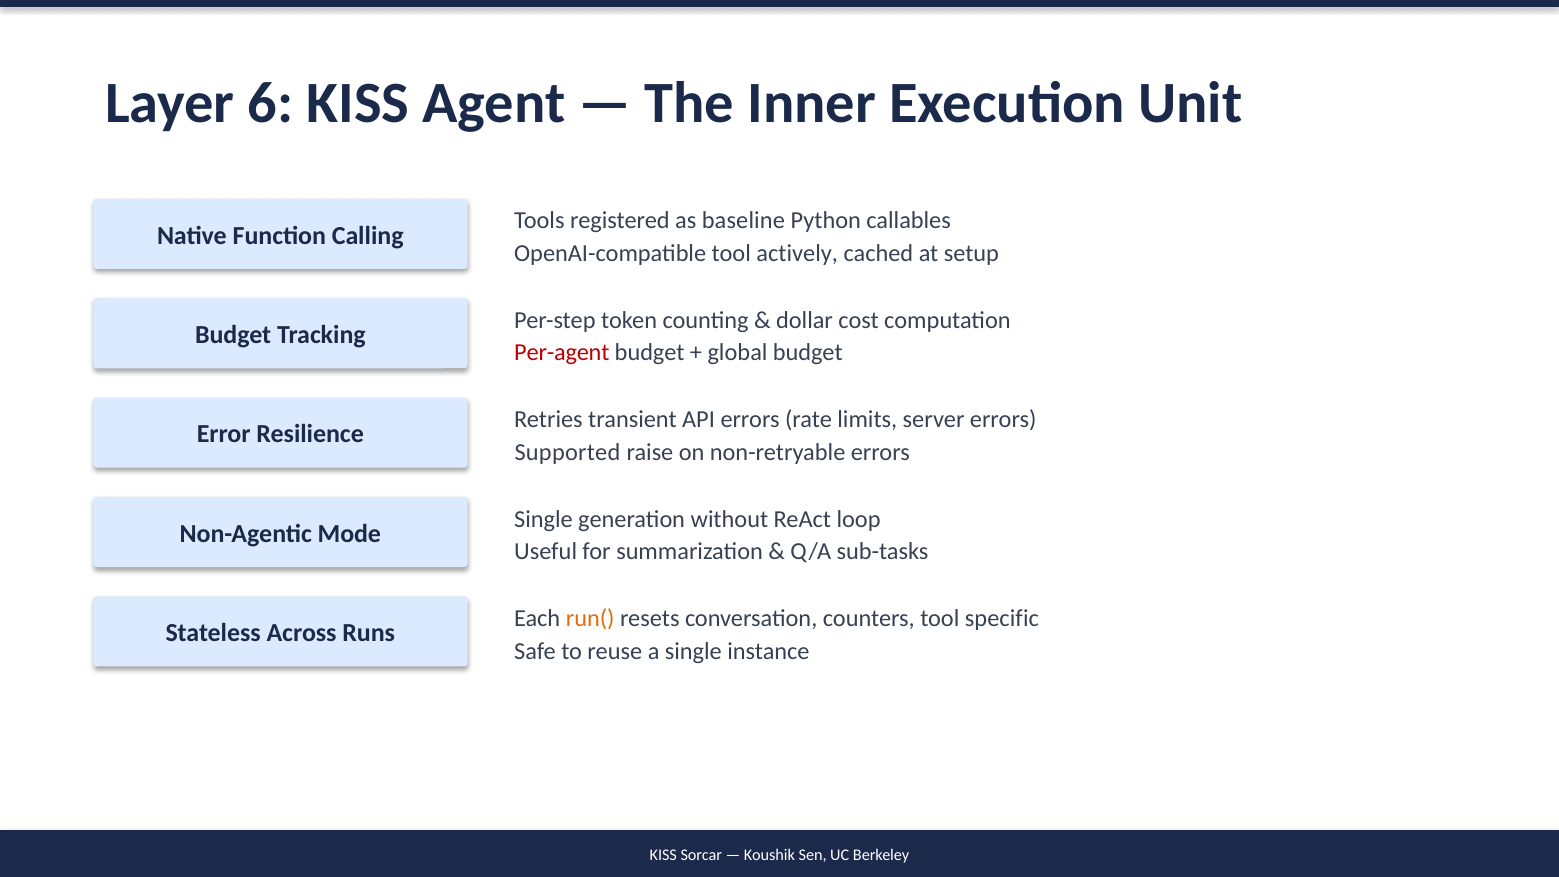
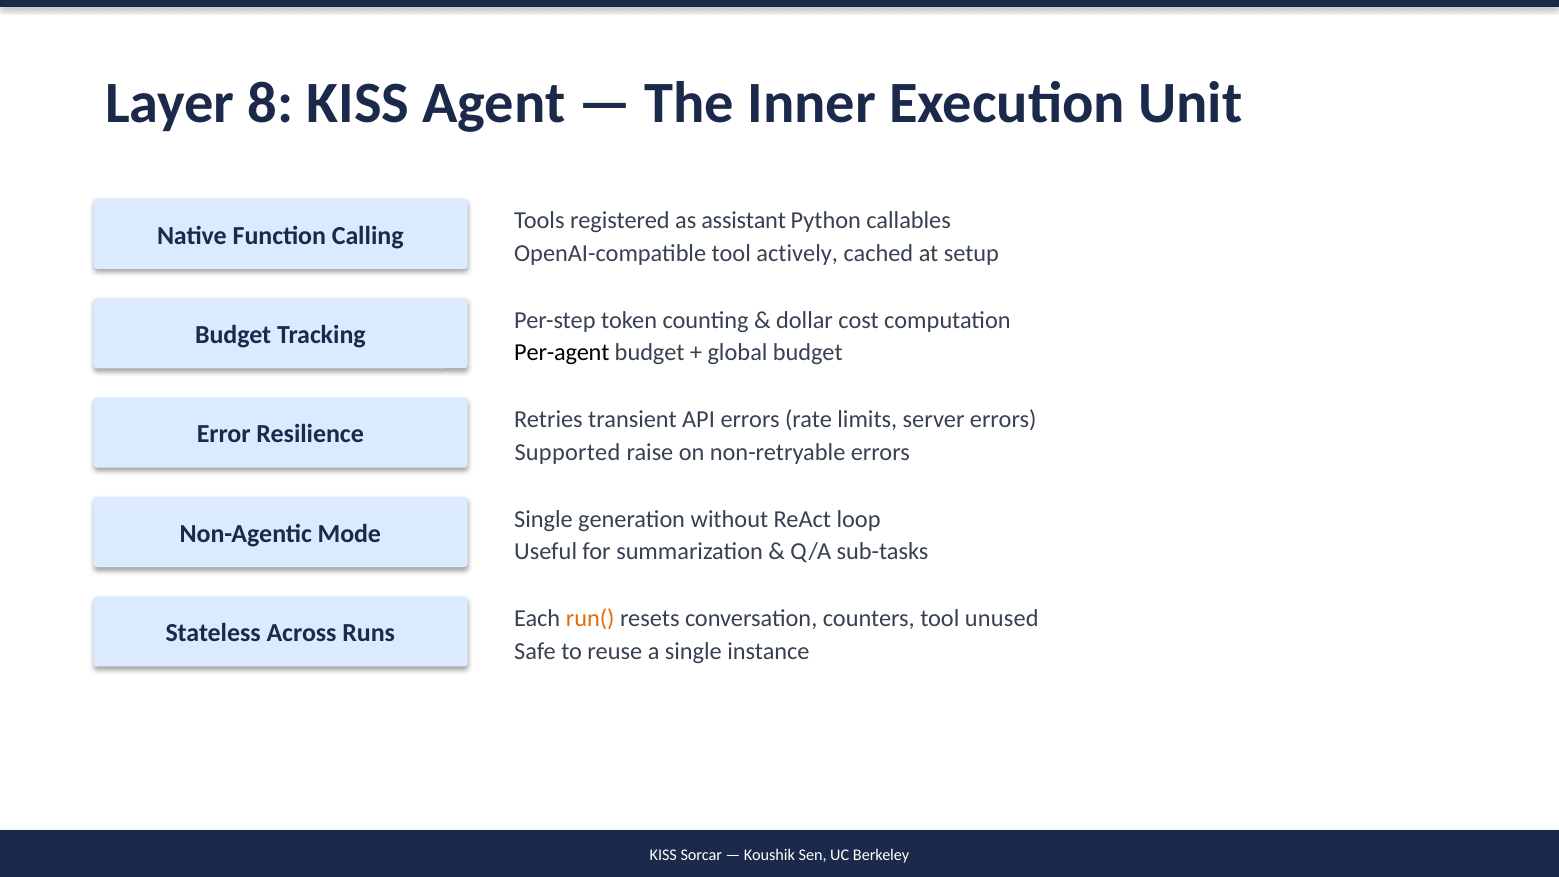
6: 6 -> 8 (271, 103)
baseline: baseline -> assistant (744, 221)
Per-agent colour: red -> black (562, 353)
specific: specific -> unused (1002, 618)
